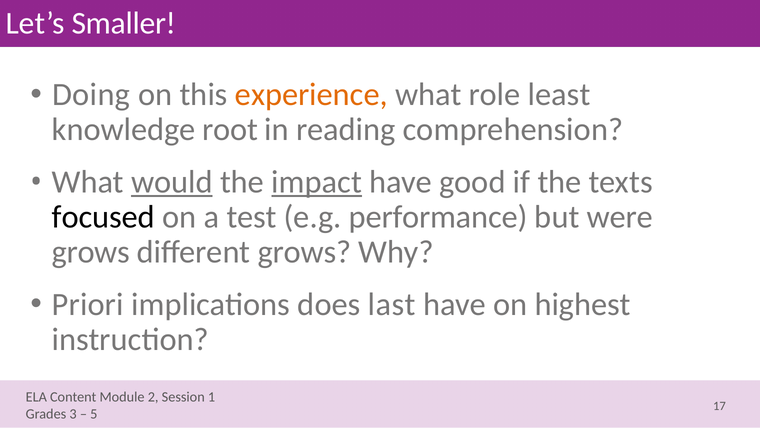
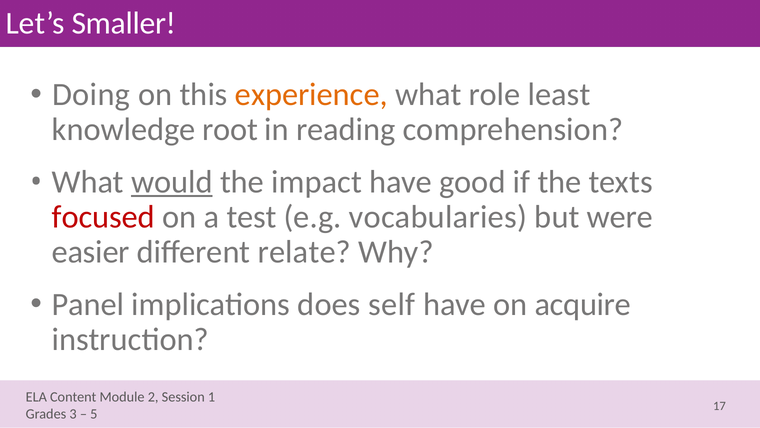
impact underline: present -> none (317, 182)
focused colour: black -> red (103, 217)
performance: performance -> vocabularies (438, 217)
grows: grows -> easier (91, 252)
different grows: grows -> relate (304, 252)
Priori: Priori -> Panel (88, 304)
last: last -> self (392, 304)
highest: highest -> acquire (583, 304)
